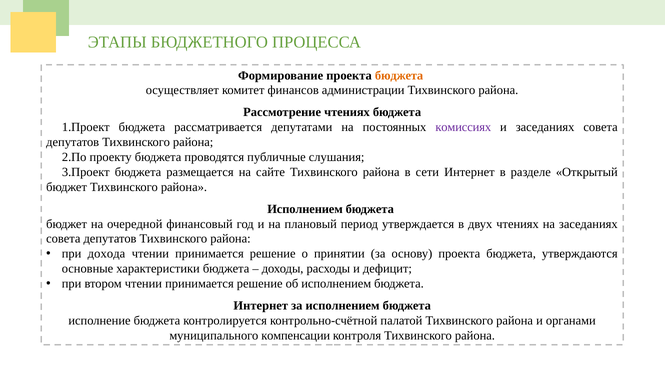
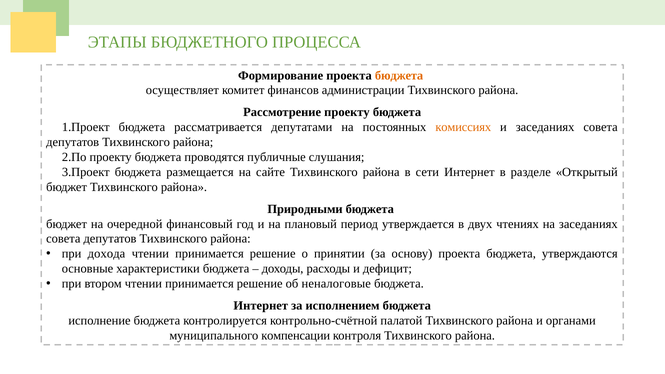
Рассмотрение чтениях: чтениях -> проекту (347, 112)
комиссиях colour: purple -> orange (463, 127)
Исполнением: Исполнением -> Природными (305, 209)
об исполнением: исполнением -> неналоговые (336, 284)
